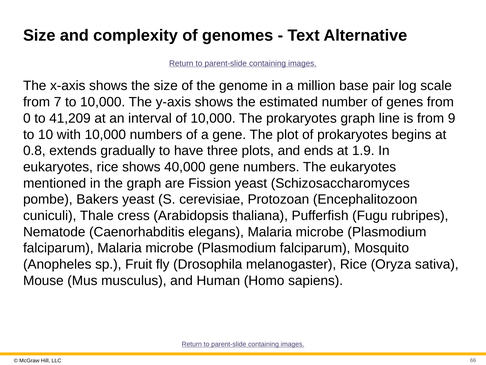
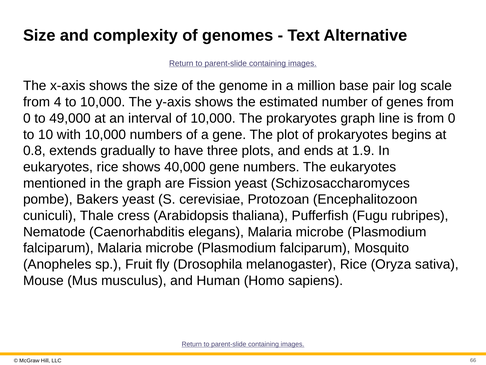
7: 7 -> 4 (58, 102)
41,209: 41,209 -> 49,000 (70, 118)
is from 9: 9 -> 0 (452, 118)
